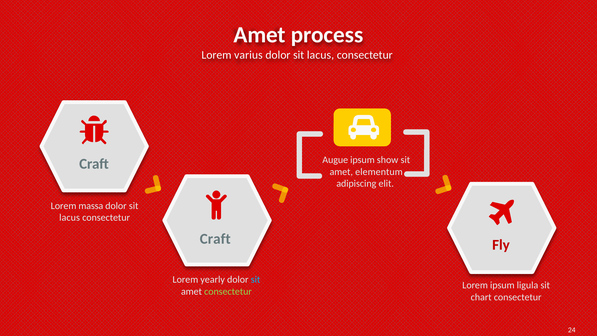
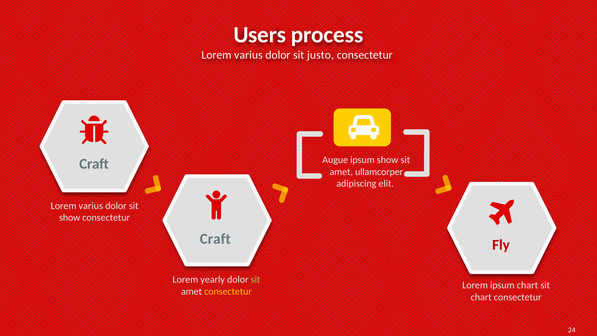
Amet: Amet -> Users (260, 35)
lacus: lacus -> justo (320, 55)
elementum: elementum -> ullamcorper (379, 172)
massa: massa -> varius (91, 206)
lacus: lacus -> show (70, 218)
sit colour: light blue -> light green (256, 279)
ipsum ligula: ligula -> chart (527, 285)
consectetur colour: light green -> yellow (228, 291)
